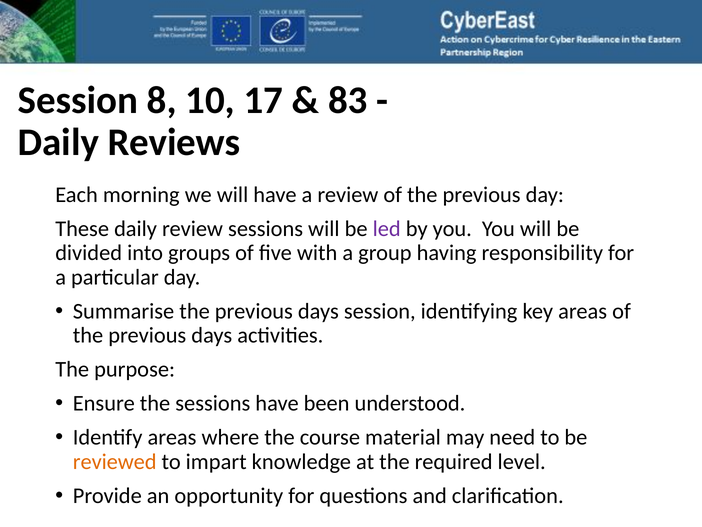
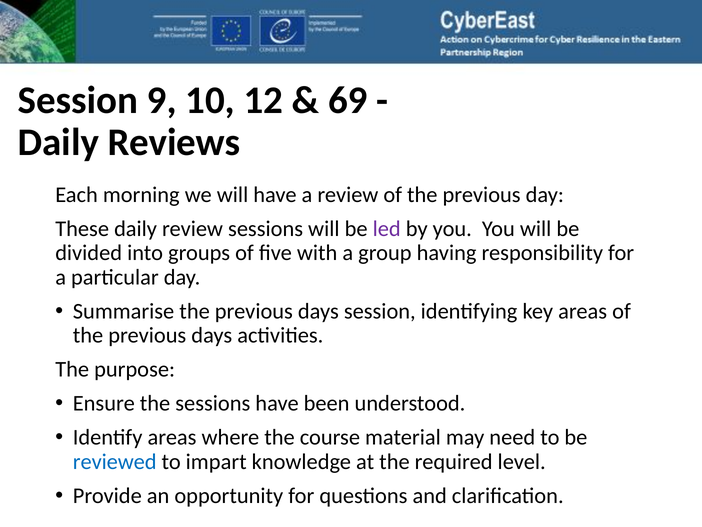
8: 8 -> 9 (162, 100)
17: 17 -> 12 (263, 100)
83: 83 -> 69 (348, 100)
reviewed colour: orange -> blue (115, 461)
